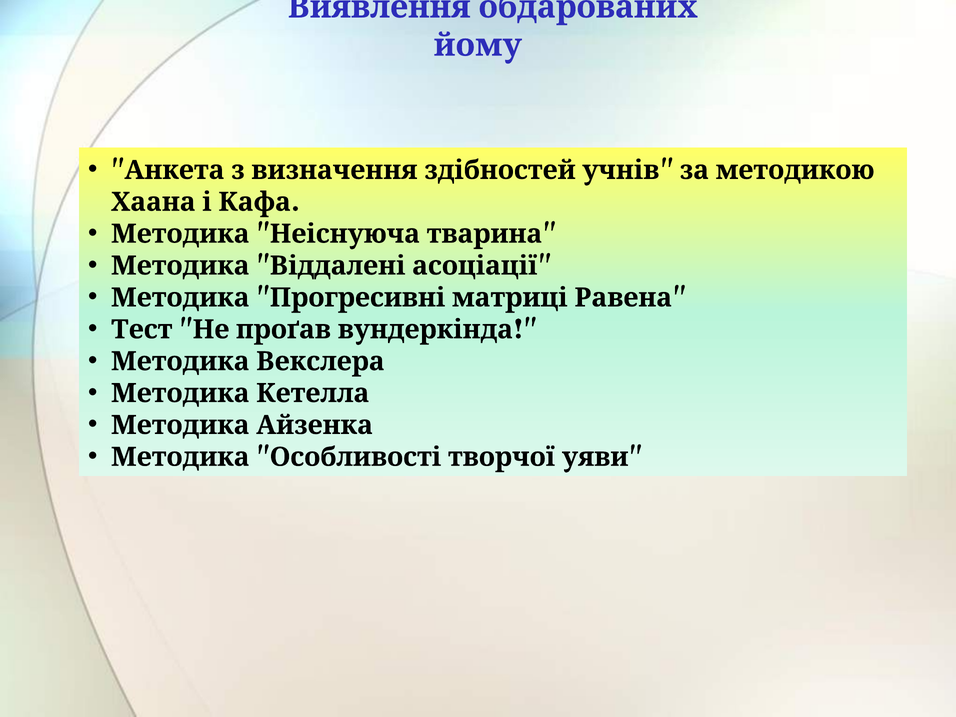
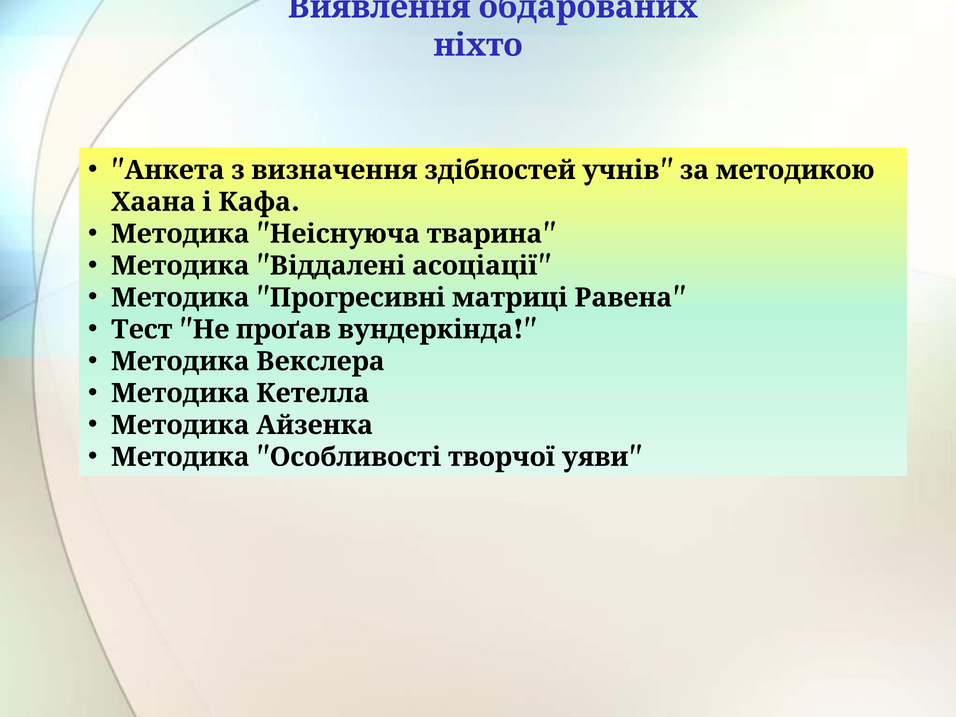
йому: йому -> ніхто (478, 45)
